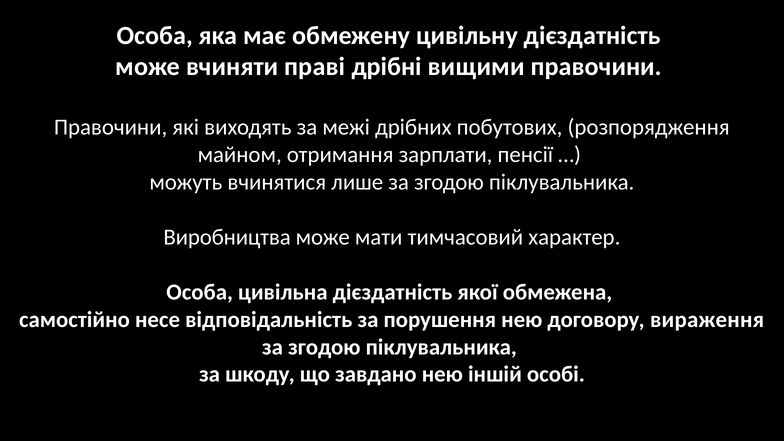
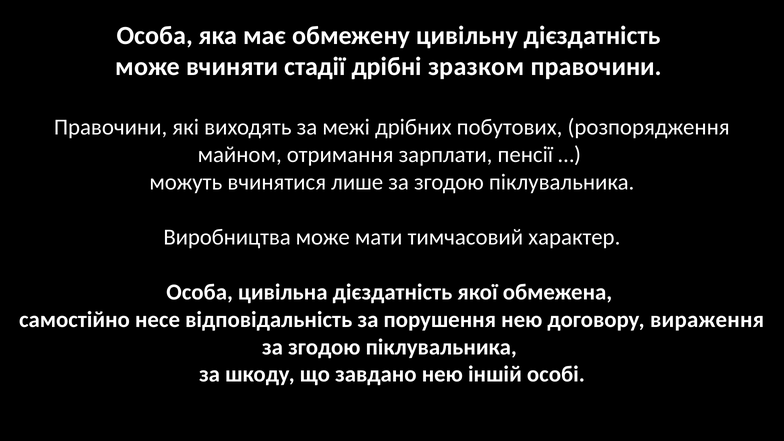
праві: праві -> стадії (315, 67)
вищими: вищими -> зразком (476, 67)
